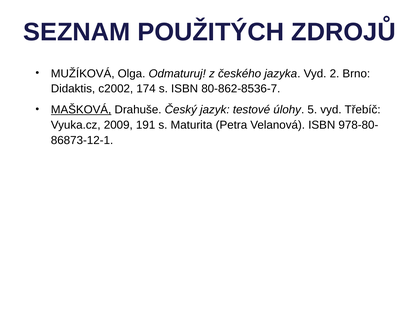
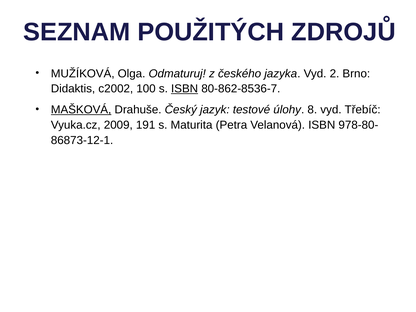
174: 174 -> 100 (146, 89)
ISBN underline: none -> present (185, 89)
5: 5 -> 8 (312, 110)
